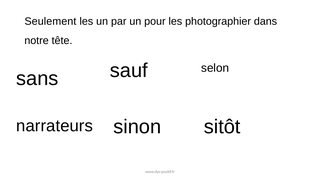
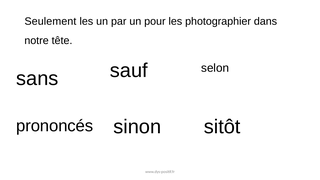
narrateurs: narrateurs -> prononcés (55, 126)
